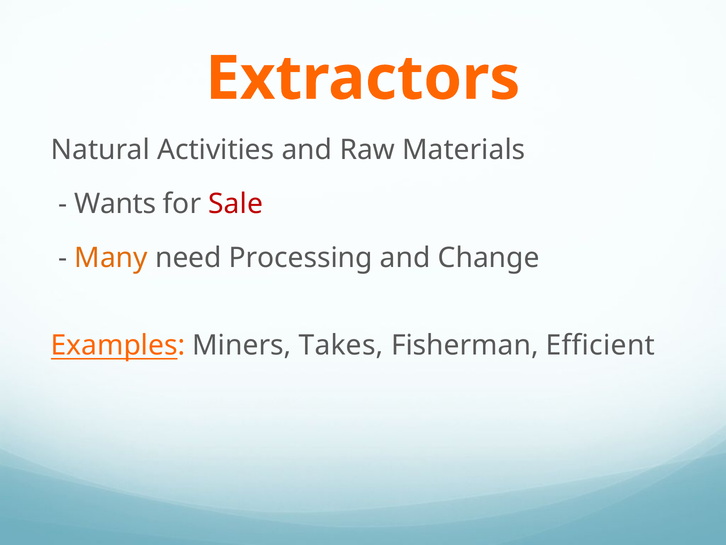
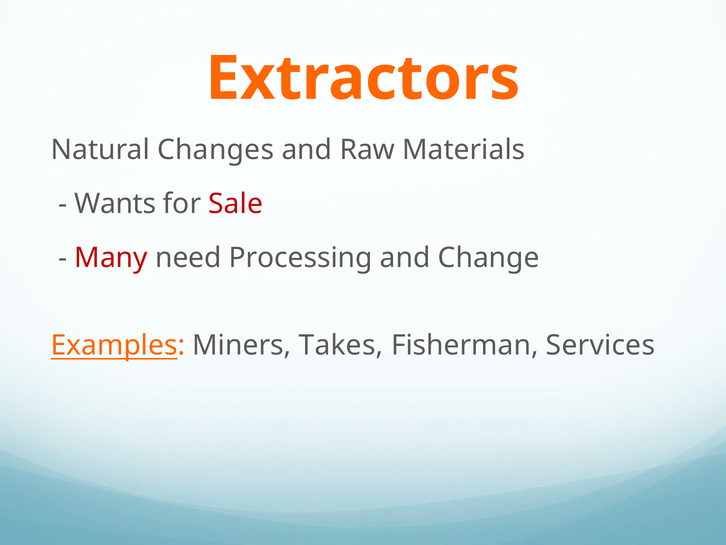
Activities: Activities -> Changes (216, 150)
Many colour: orange -> red (111, 258)
Efficient: Efficient -> Services (600, 345)
